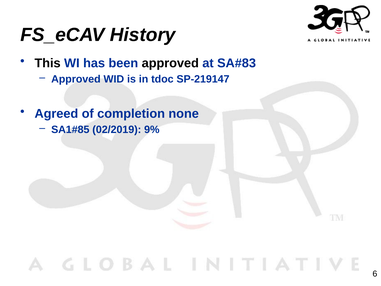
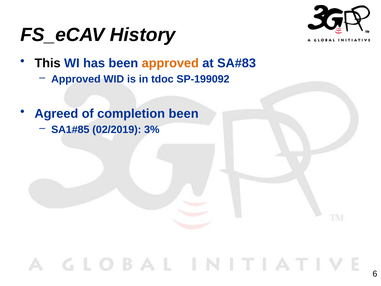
approved colour: black -> orange (170, 63)
SP-219147: SP-219147 -> SP-199092 (203, 79)
completion none: none -> been (184, 114)
9%: 9% -> 3% (152, 130)
